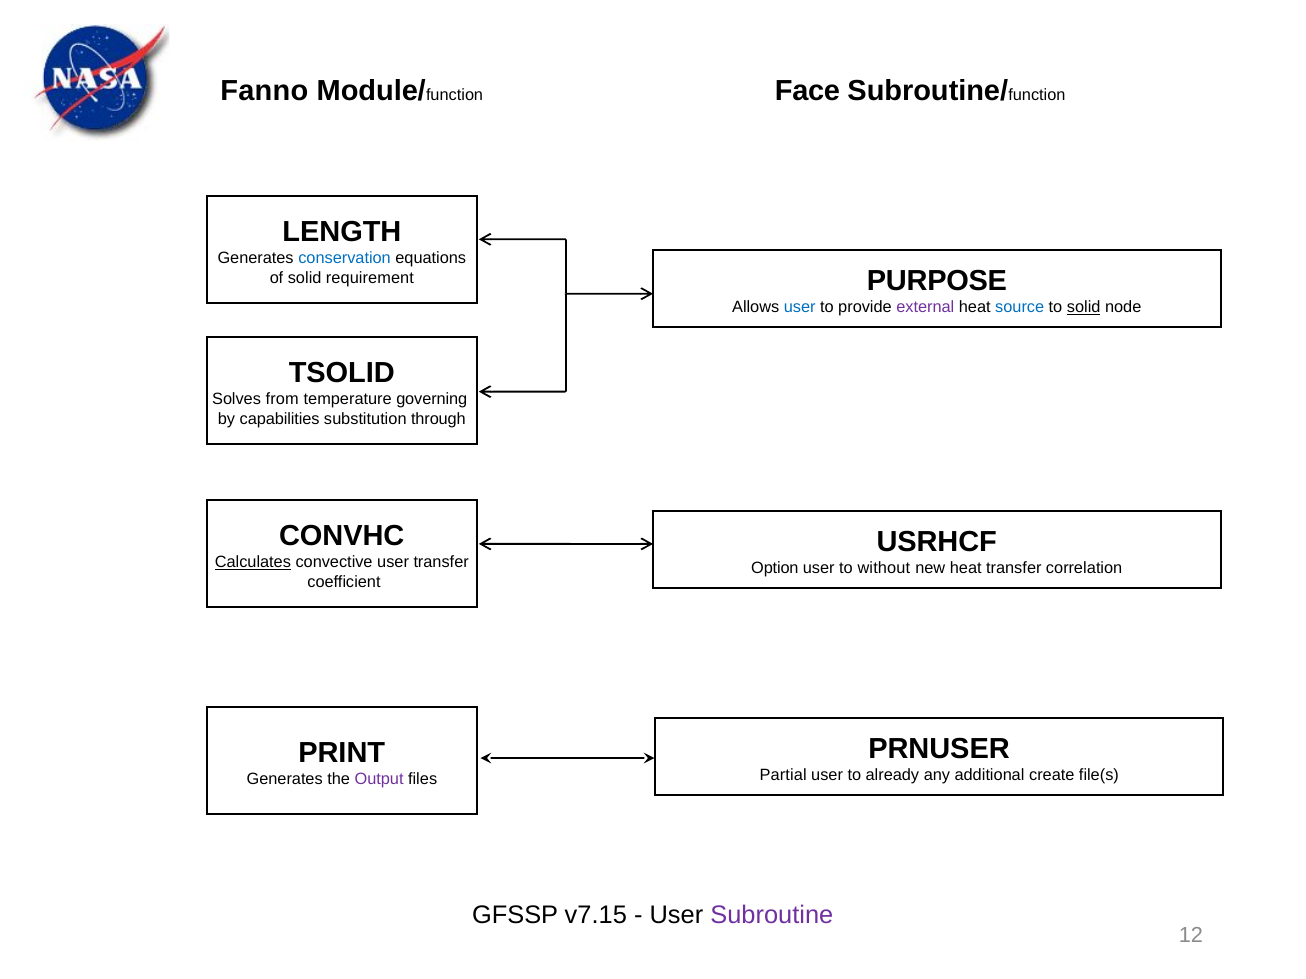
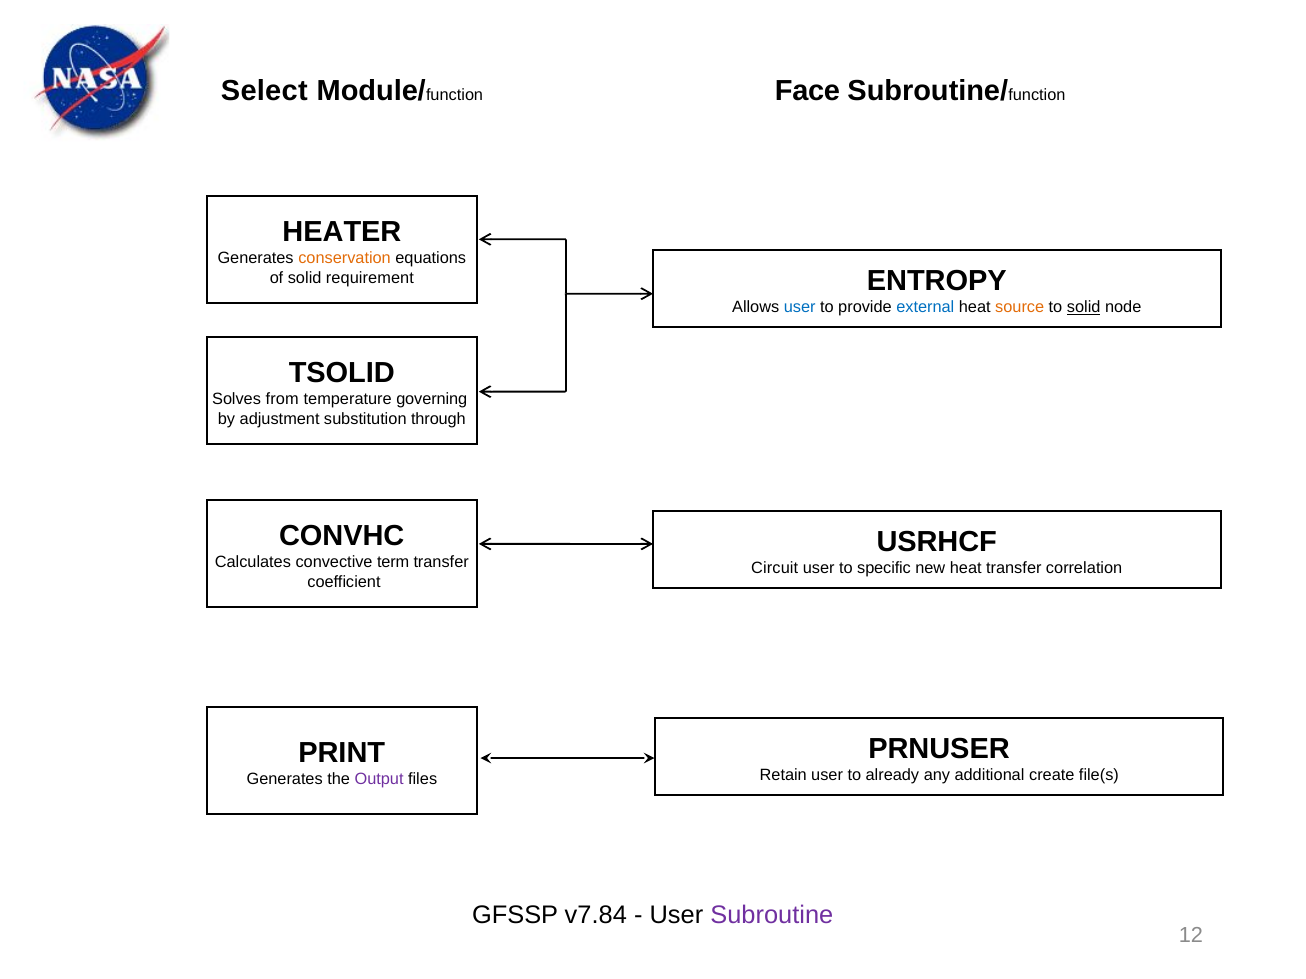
Fanno: Fanno -> Select (264, 91)
LENGTH: LENGTH -> HEATER (342, 232)
conservation colour: blue -> orange (345, 258)
PURPOSE: PURPOSE -> ENTROPY (937, 281)
external colour: purple -> blue (925, 307)
source colour: blue -> orange (1020, 307)
capabilities: capabilities -> adjustment (280, 419)
Calculates underline: present -> none (253, 563)
convective user: user -> term (393, 563)
Option: Option -> Circuit (775, 569)
without: without -> specific (884, 569)
Partial: Partial -> Retain (783, 776)
v7.15: v7.15 -> v7.84 (596, 916)
